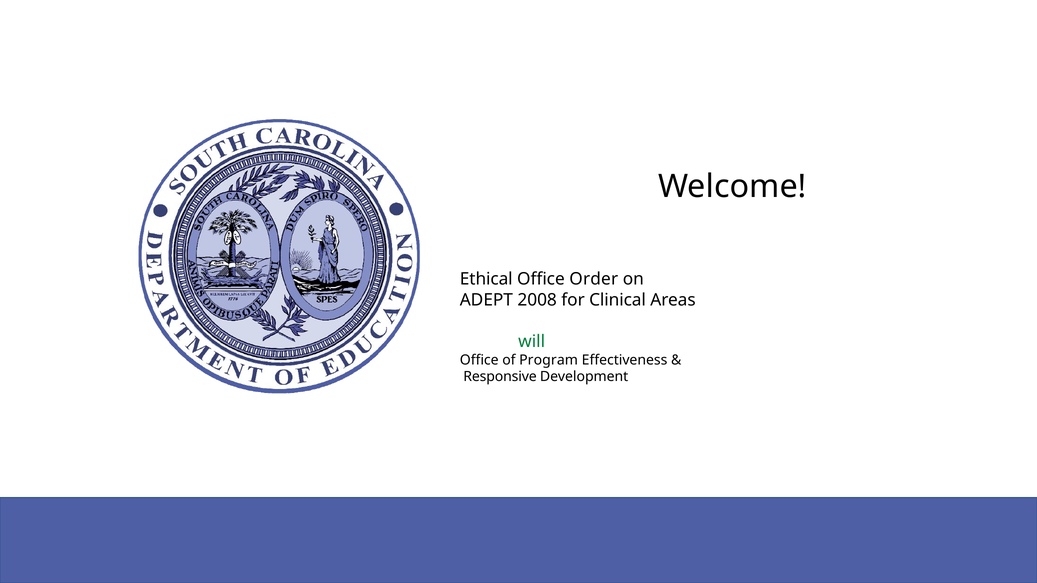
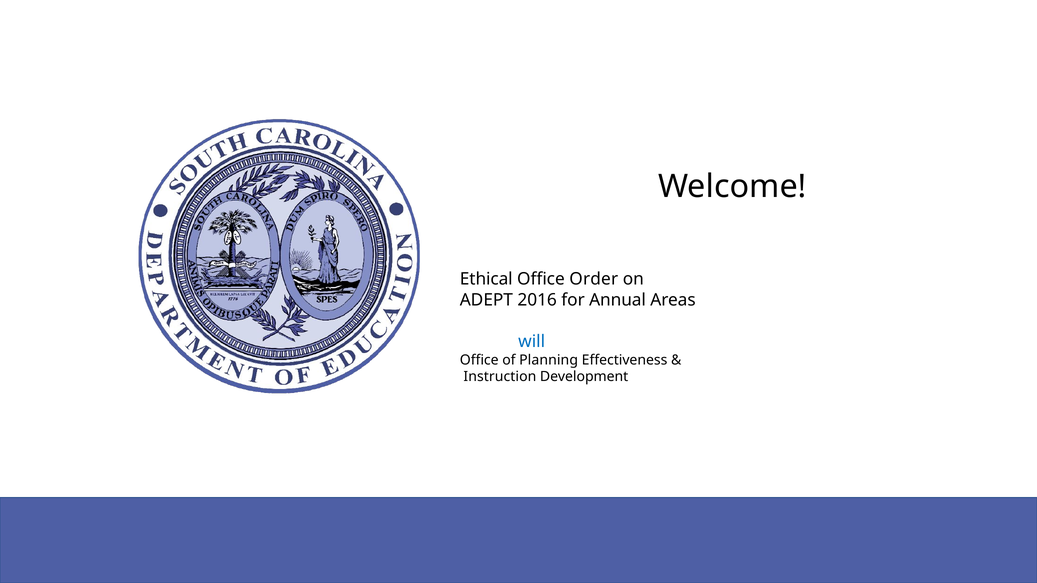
2008: 2008 -> 2016 (537, 300)
Clinical: Clinical -> Annual (618, 300)
will colour: green -> blue (532, 341)
Program: Program -> Planning (549, 360)
Responsive: Responsive -> Instruction (500, 377)
